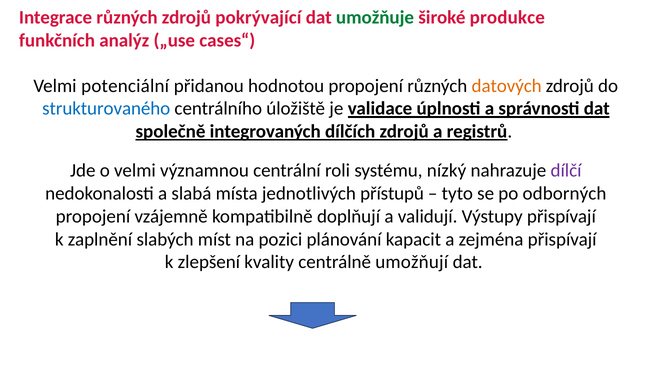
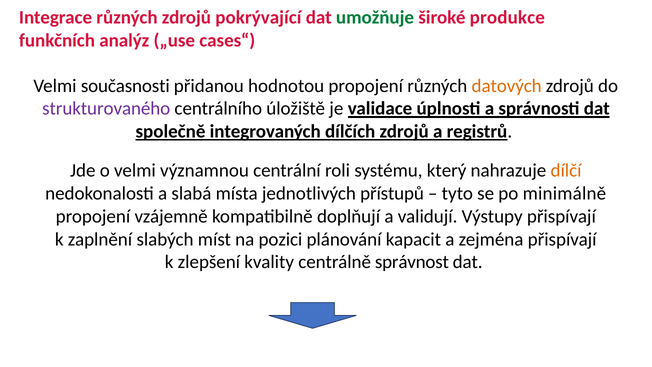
potenciální: potenciální -> současnosti (125, 86)
strukturovaného colour: blue -> purple (106, 109)
nízký: nízký -> který (447, 171)
dílčí colour: purple -> orange (566, 171)
odborných: odborných -> minimálně (564, 193)
umožňují: umožňují -> správnost (412, 262)
